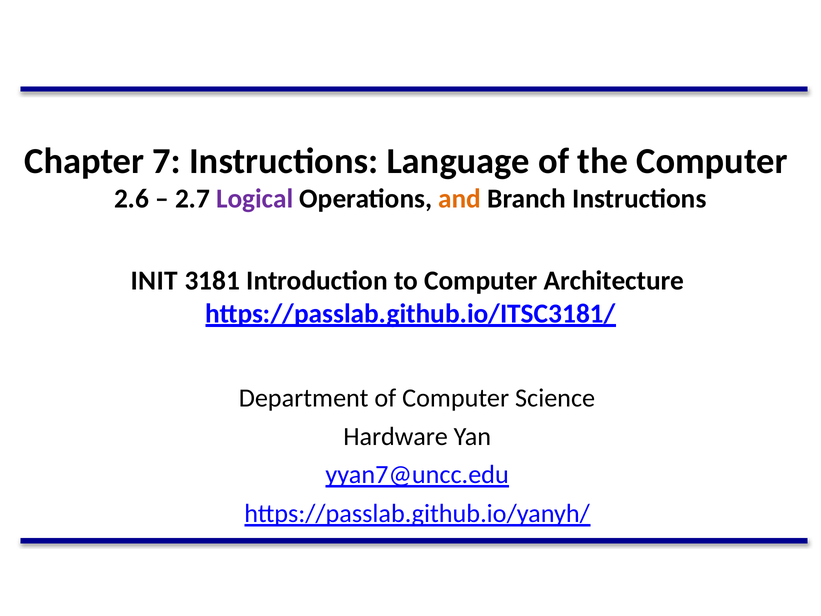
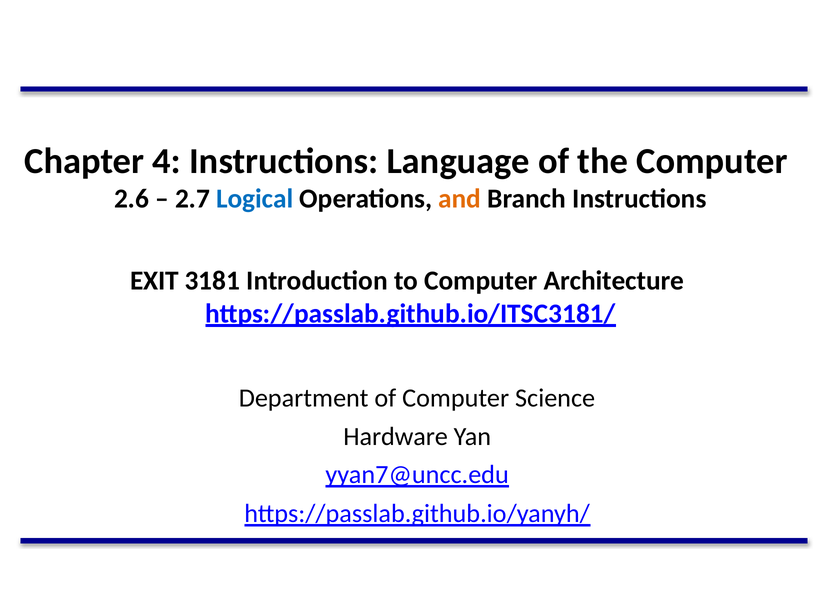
7: 7 -> 4 (167, 161)
Logical colour: purple -> blue (255, 199)
INIT: INIT -> EXIT (155, 281)
